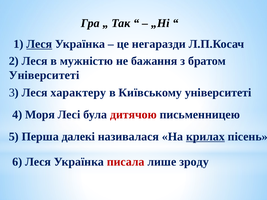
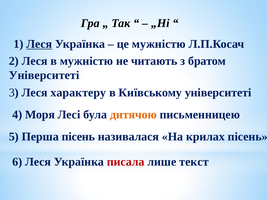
це негаразди: негаразди -> мужністю (159, 44)
бажання: бажання -> читають (154, 61)
дитячою colour: red -> orange (133, 115)
Перша далекі: далекі -> пісень (78, 137)
крилах underline: present -> none (205, 137)
зроду: зроду -> текст (194, 162)
